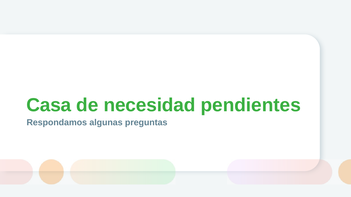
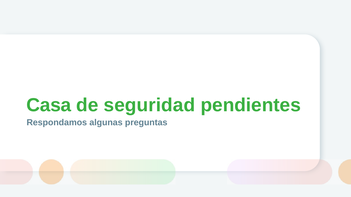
necesidad: necesidad -> seguridad (149, 105)
